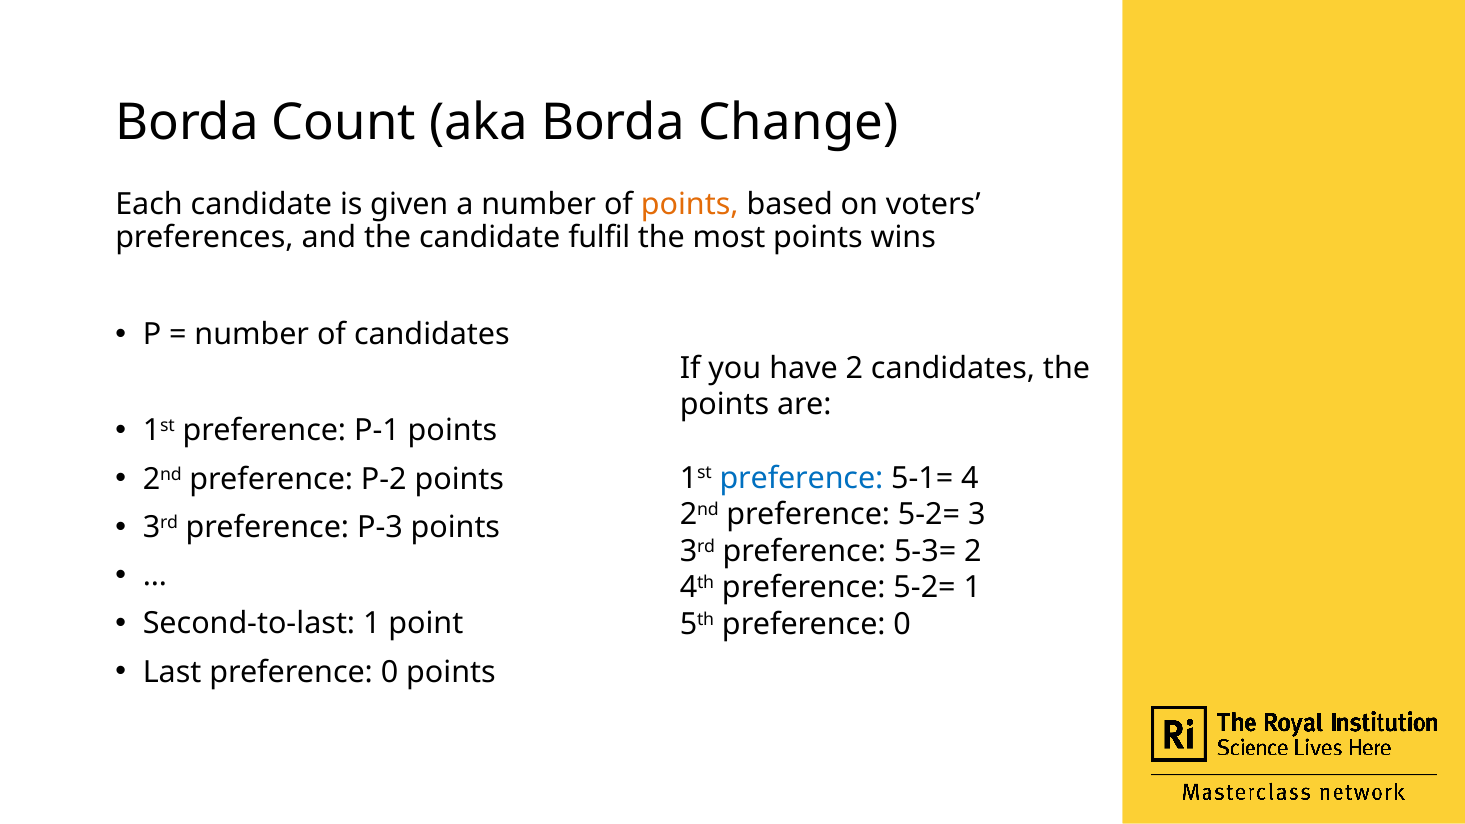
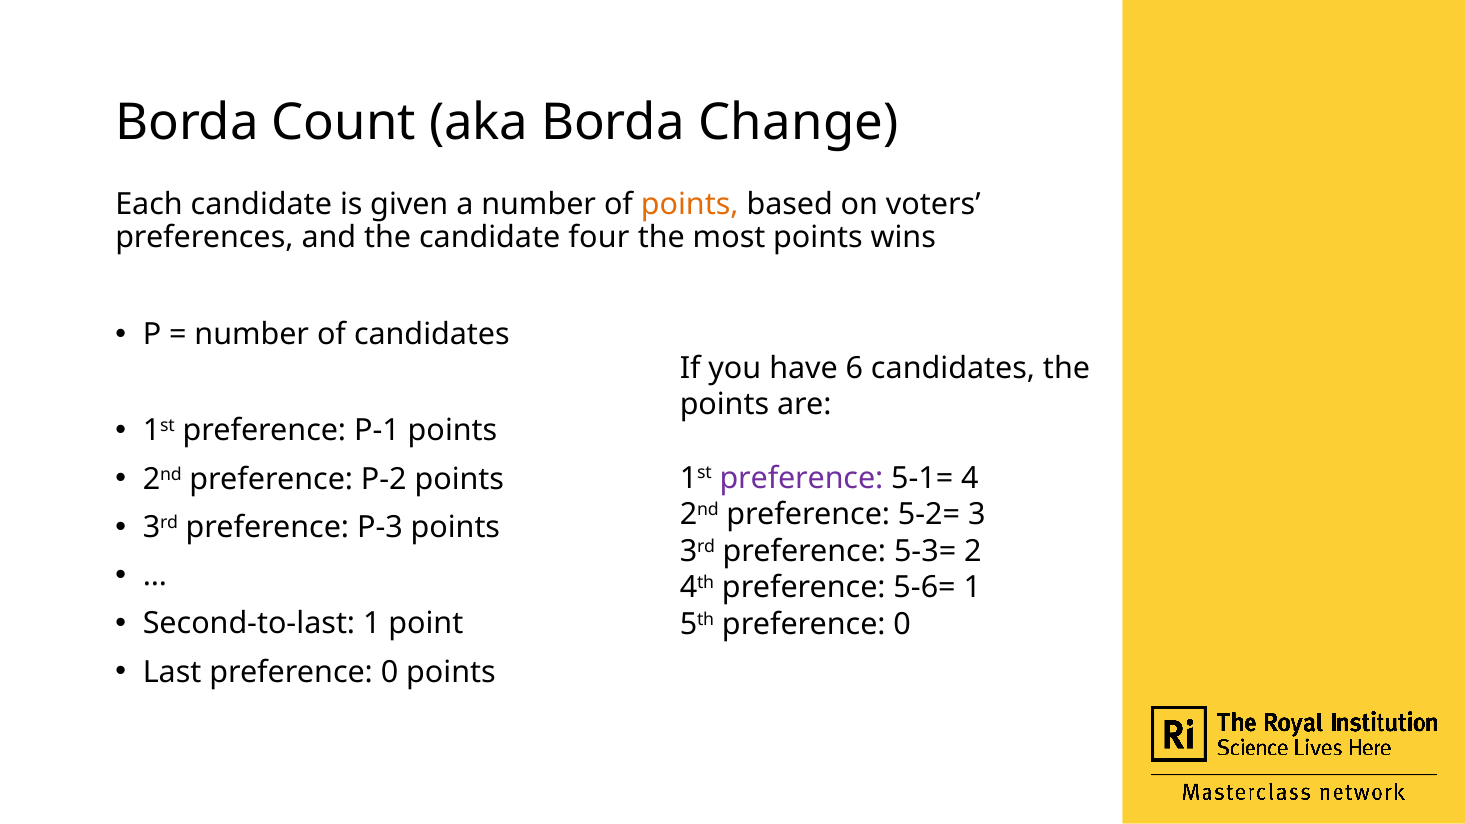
fulfil: fulfil -> four (599, 238)
have 2: 2 -> 6 (854, 368)
preference colour: blue -> purple (801, 478)
4th preference 5-2=: 5-2= -> 5-6= (925, 588)
